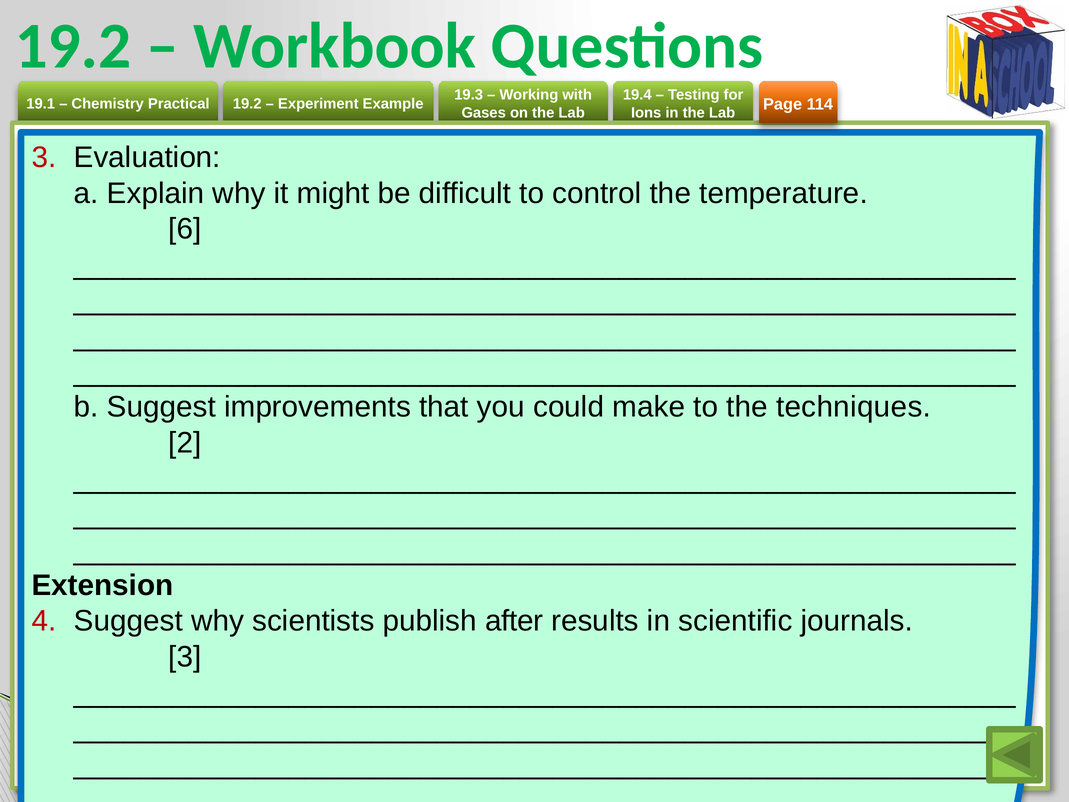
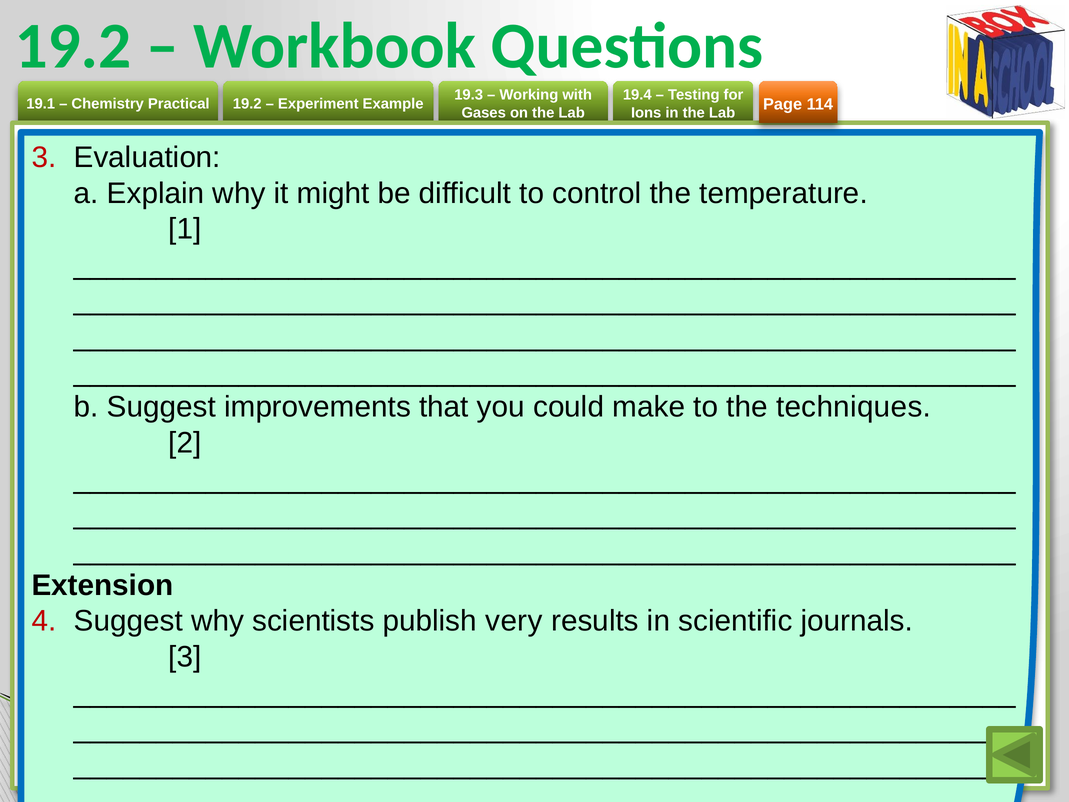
6: 6 -> 1 (185, 229)
after: after -> very (514, 621)
